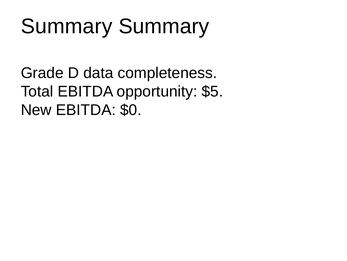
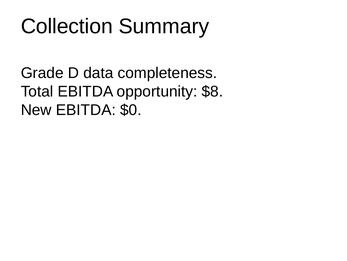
Summary: Summary -> Collection (67, 26)
$5: $5 -> $8 (212, 91)
